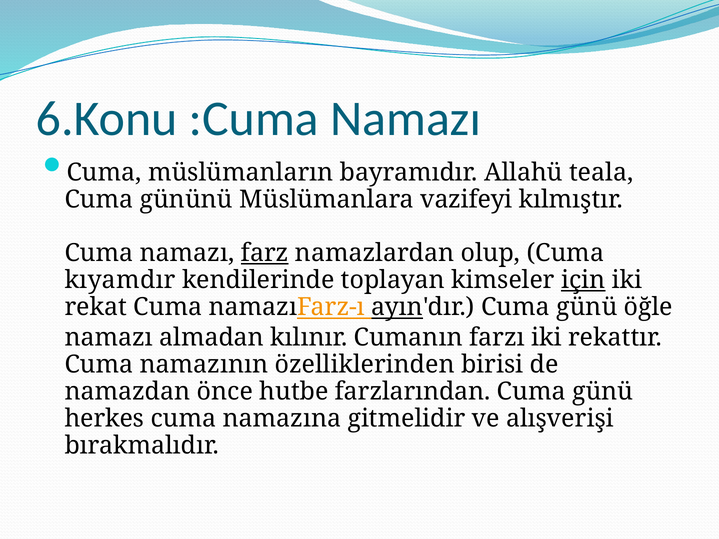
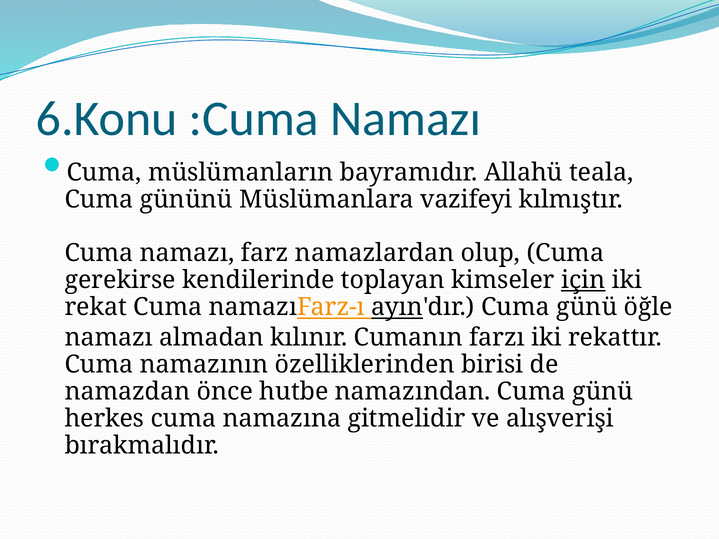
farz underline: present -> none (265, 253)
kıyamdır: kıyamdır -> gerekirse (120, 280)
farzlarından: farzlarından -> namazından (413, 392)
